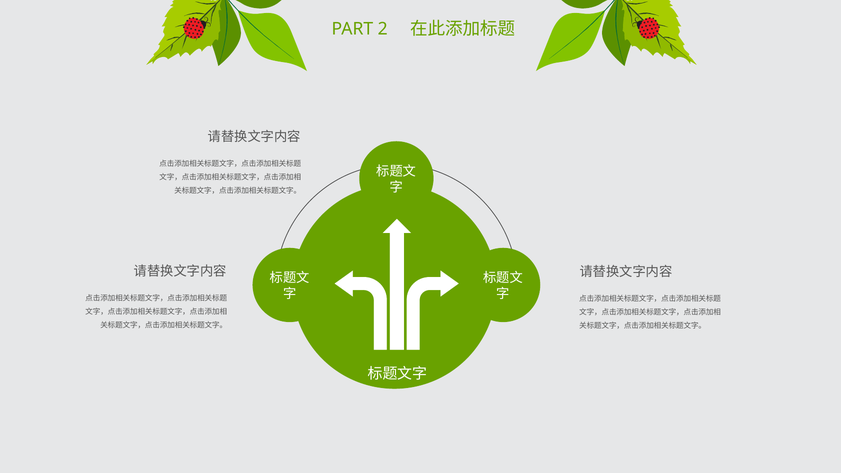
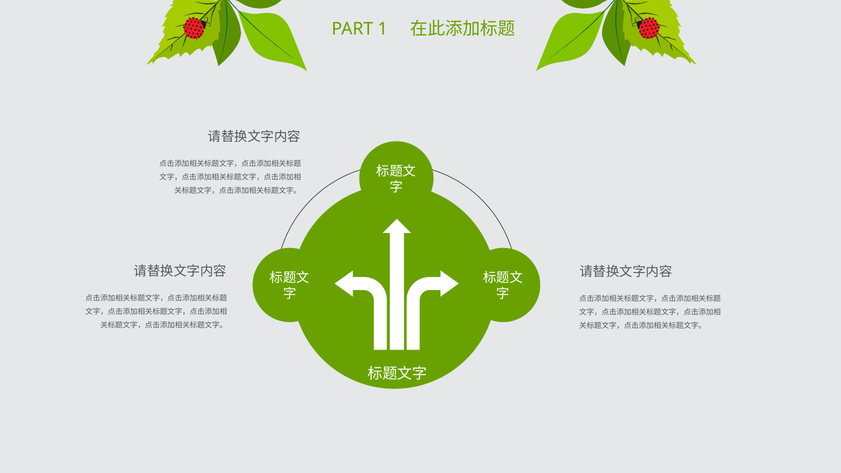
2: 2 -> 1 (383, 29)
